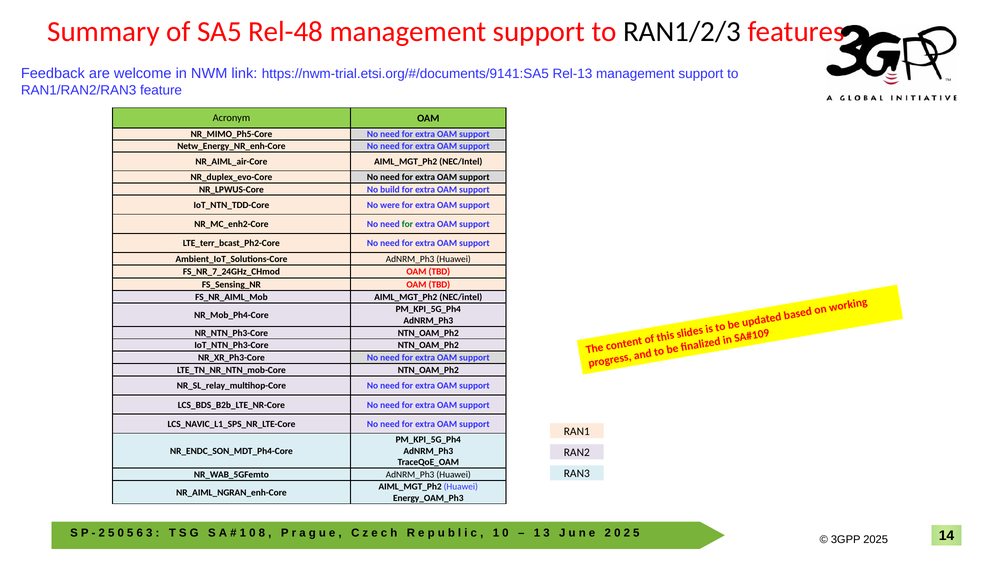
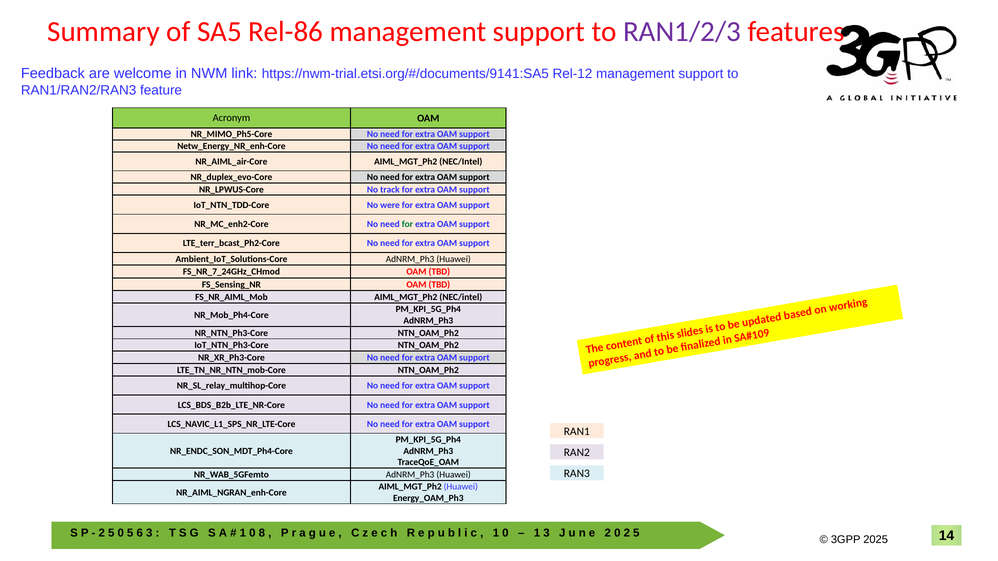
Rel-48: Rel-48 -> Rel-86 (286, 32)
RAN1/2/3 colour: black -> purple (682, 32)
Rel-13: Rel-13 -> Rel-12 (572, 74)
build: build -> track (390, 190)
